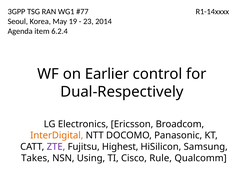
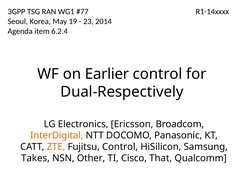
ZTE colour: purple -> orange (56, 147)
Fujitsu Highest: Highest -> Control (120, 147)
Using: Using -> Other (91, 158)
Rule: Rule -> That (161, 158)
